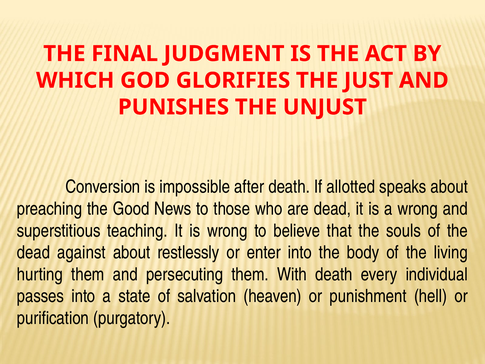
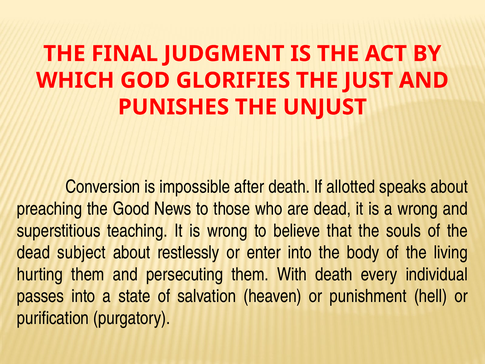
against: against -> subject (81, 252)
